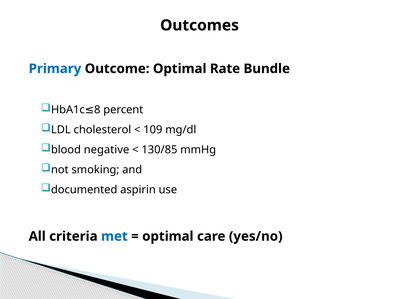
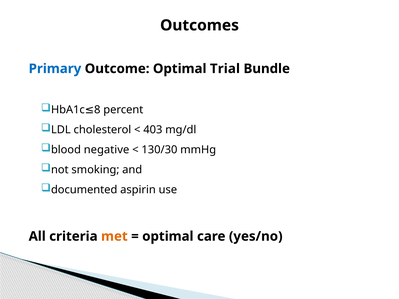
Rate: Rate -> Trial (225, 69)
109: 109 -> 403 (153, 130)
130/85: 130/85 -> 130/30 (159, 150)
met colour: blue -> orange (114, 237)
